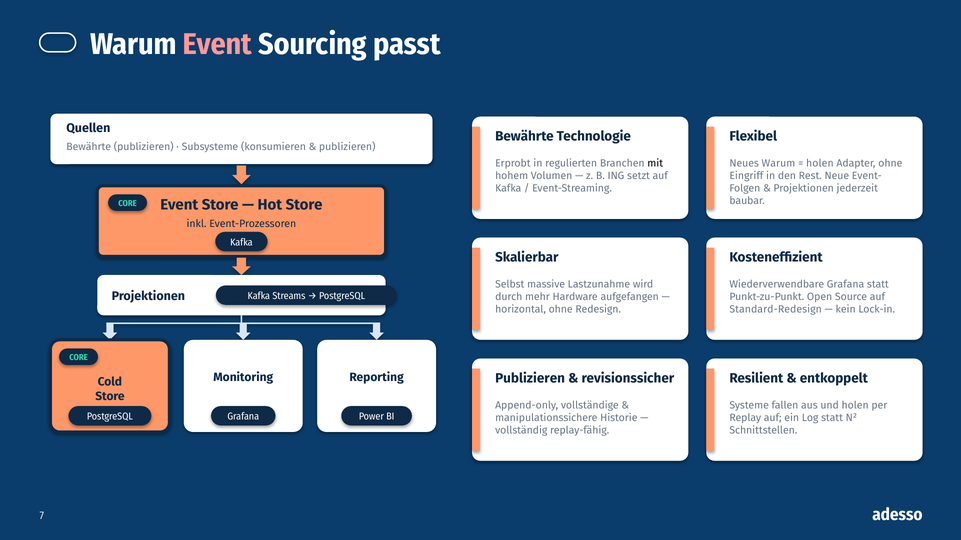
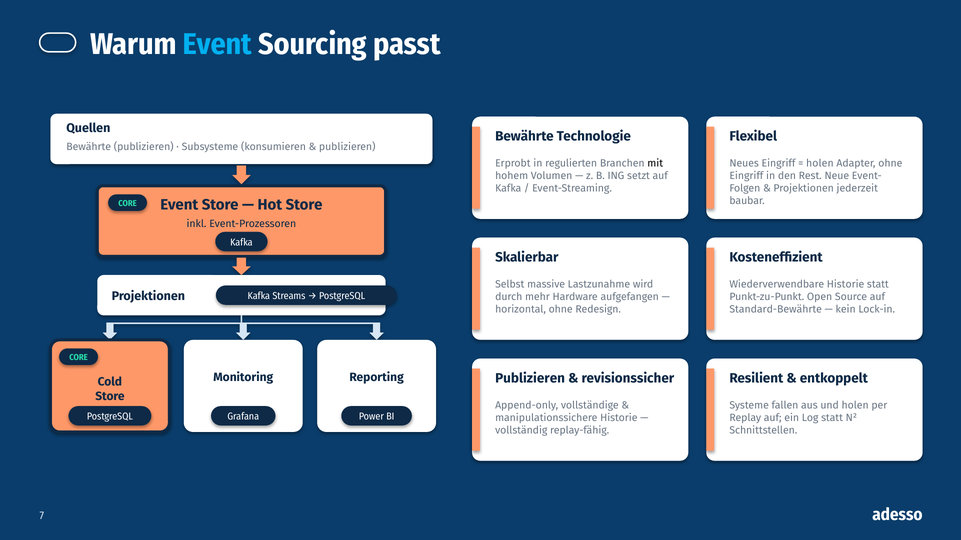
Event colour: pink -> light blue (217, 45)
Neues Warum: Warum -> Eingriff (779, 163)
Wiederverwendbare Grafana: Grafana -> Historie (846, 285)
Standard-Redesign: Standard-Redesign -> Standard-Bewährte (776, 310)
